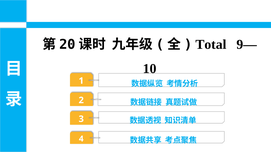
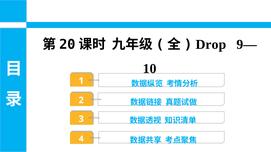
Total: Total -> Drop (211, 45)
